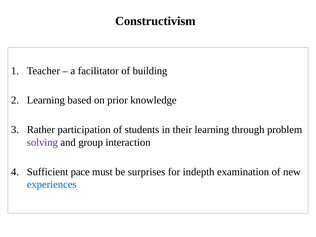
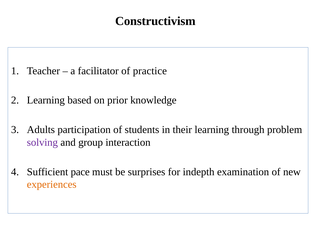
building: building -> practice (150, 71)
Rather: Rather -> Adults (41, 130)
experiences colour: blue -> orange (52, 185)
